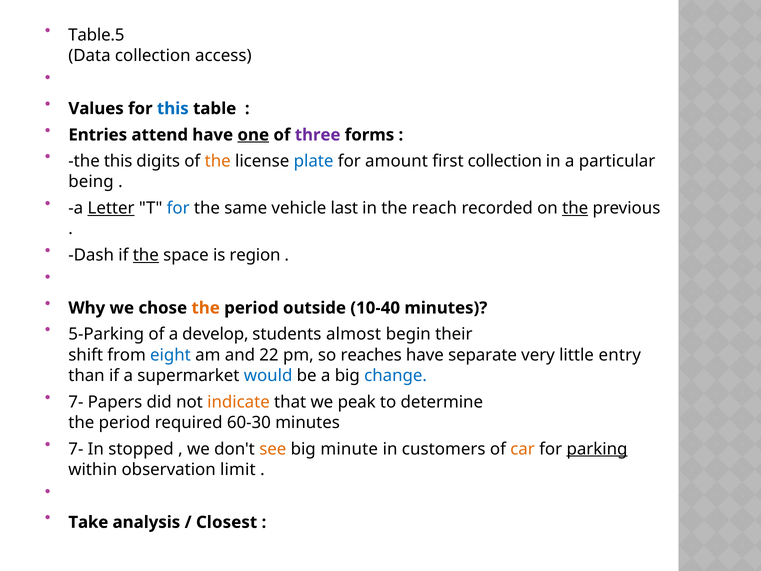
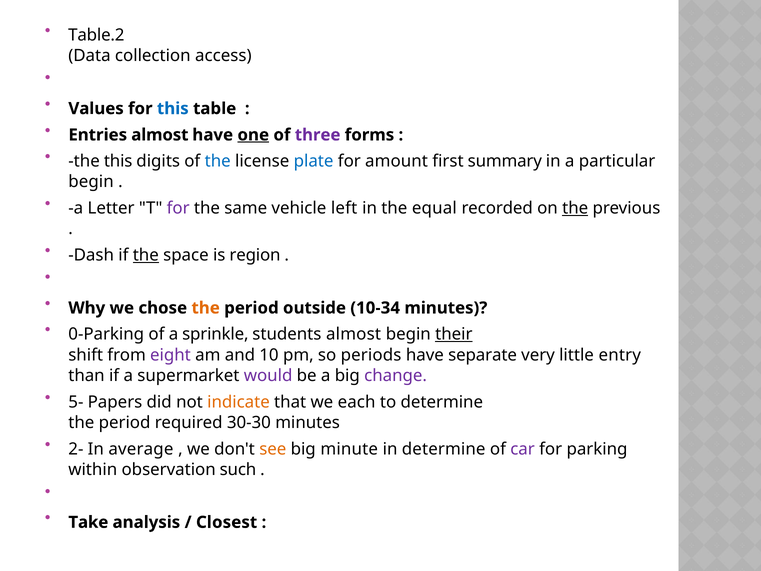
Table.5: Table.5 -> Table.2 (96, 35)
Entries attend: attend -> almost (160, 135)
the colour: orange -> blue (218, 161)
first collection: collection -> summary (505, 161)
being: being -> begin (91, 182)
Letter underline: present -> none (111, 208)
for colour: blue -> purple (178, 208)
last: last -> left (344, 208)
reach: reach -> equal (434, 208)
10-40: 10-40 -> 10-34 (375, 308)
5-Parking: 5-Parking -> 0-Parking (106, 334)
develop: develop -> sprinkle (215, 334)
their underline: none -> present (454, 334)
eight colour: blue -> purple (170, 355)
22: 22 -> 10 (269, 355)
reaches: reaches -> periods (371, 355)
would colour: blue -> purple (268, 375)
change colour: blue -> purple (396, 375)
7-: 7- -> 5- (76, 402)
peak: peak -> each (357, 402)
60-30: 60-30 -> 30-30 (249, 422)
7-: 7- -> 2- (76, 449)
stopped: stopped -> average (141, 449)
in customers: customers -> determine (444, 449)
car colour: orange -> purple (523, 449)
parking underline: present -> none (597, 449)
limit: limit -> such (238, 469)
